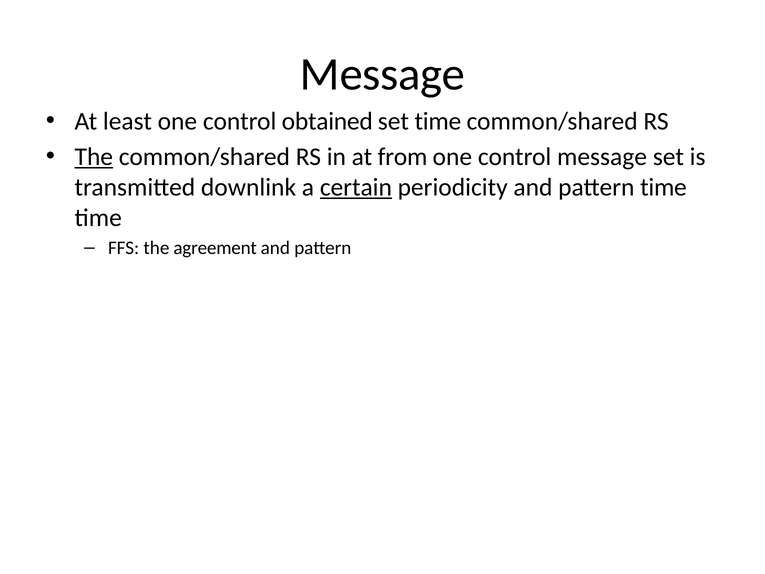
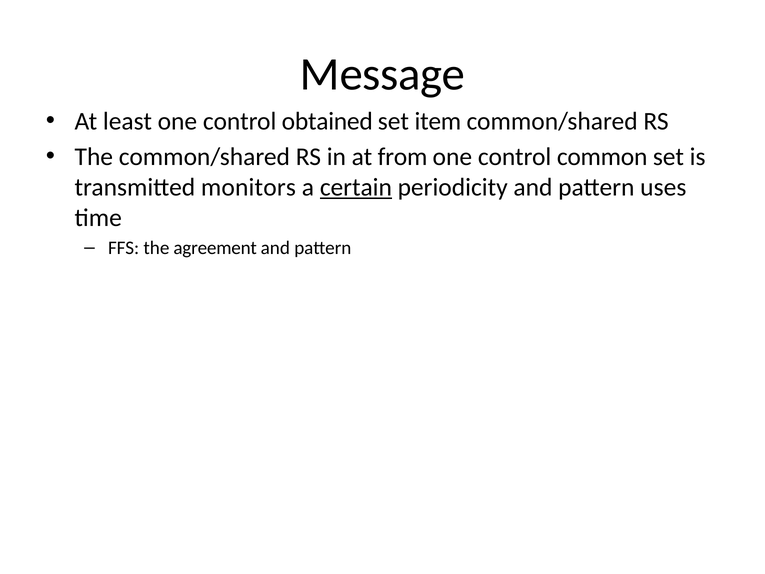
set time: time -> item (438, 121)
The underline: present -> none (94, 157)
control message: message -> common (602, 157)
downlink: downlink -> monitors (248, 187)
pattern time: time -> uses (663, 187)
